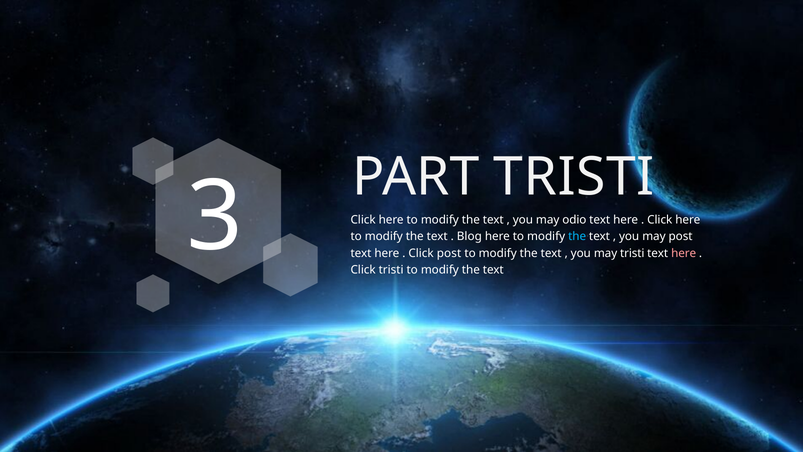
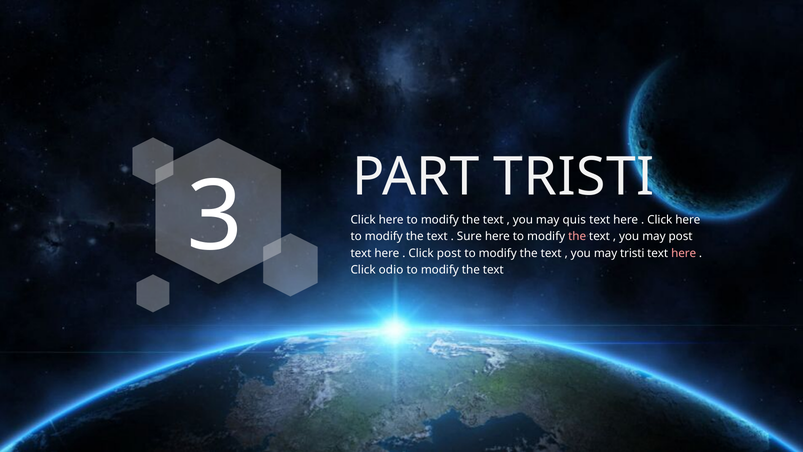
odio: odio -> quis (574, 219)
Blog: Blog -> Sure (469, 236)
the colour: light blue -> pink (577, 236)
Click tristi: tristi -> odio (391, 270)
